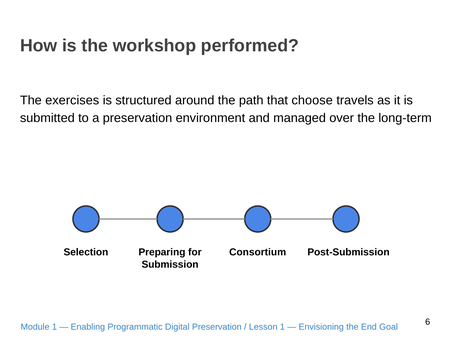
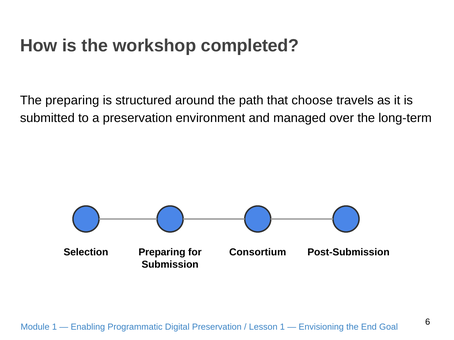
performed: performed -> completed (250, 46)
The exercises: exercises -> preparing (72, 101)
